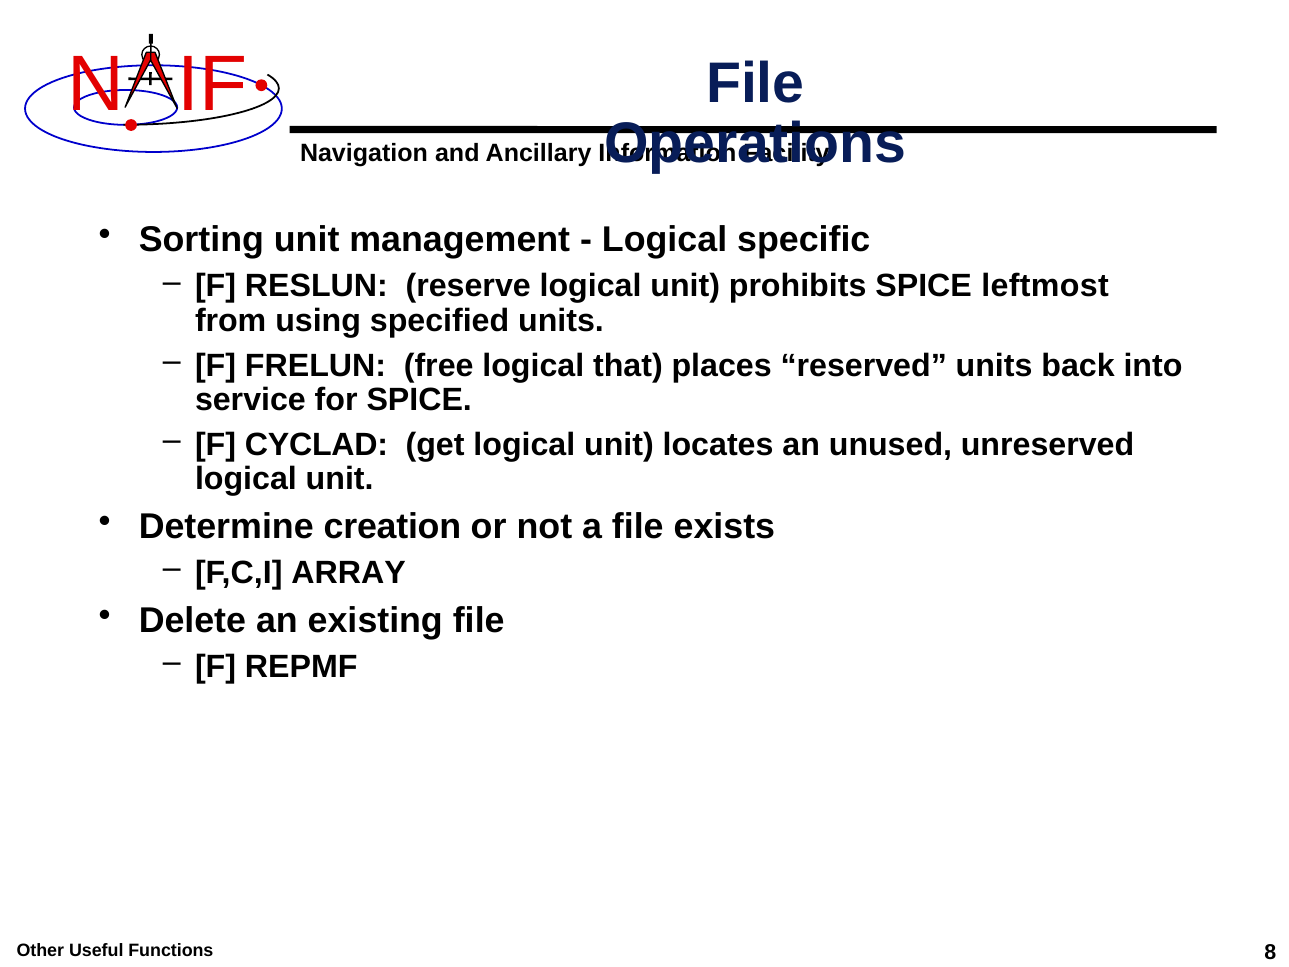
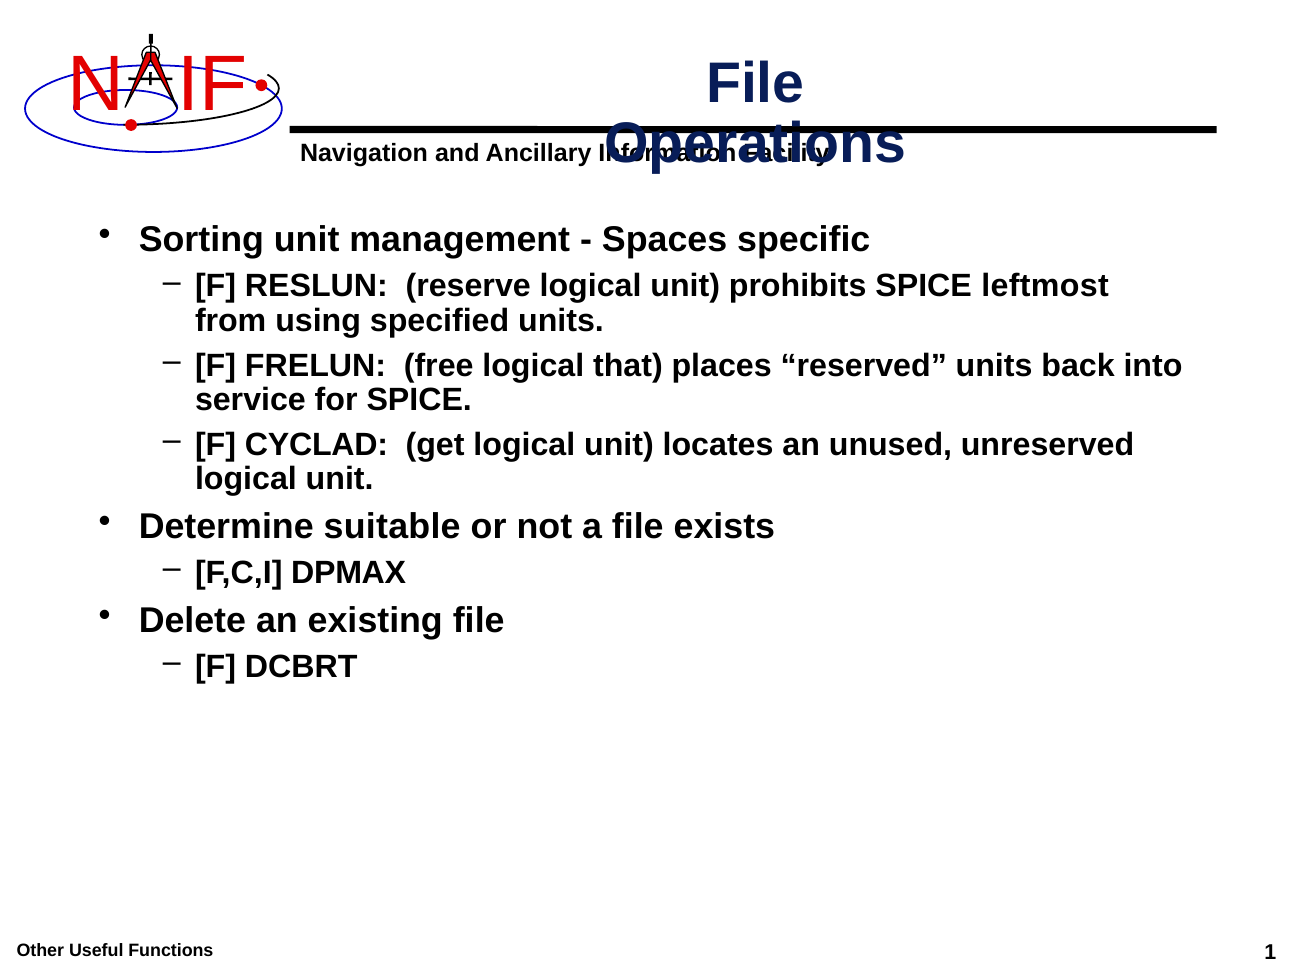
Logical: Logical -> Spaces (665, 240)
creation: creation -> suitable (392, 527)
ARRAY: ARRAY -> DPMAX (349, 573)
REPMF: REPMF -> DCBRT (301, 667)
8: 8 -> 1 (1270, 953)
